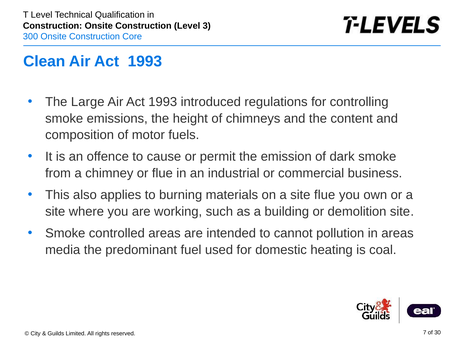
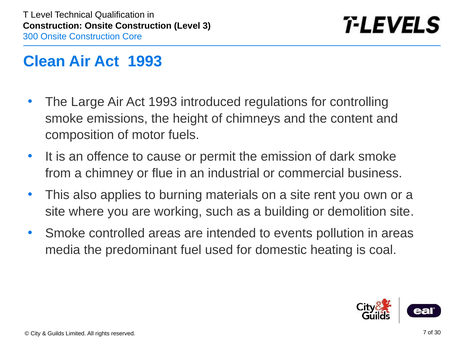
site flue: flue -> rent (325, 195)
cannot: cannot -> events (293, 233)
